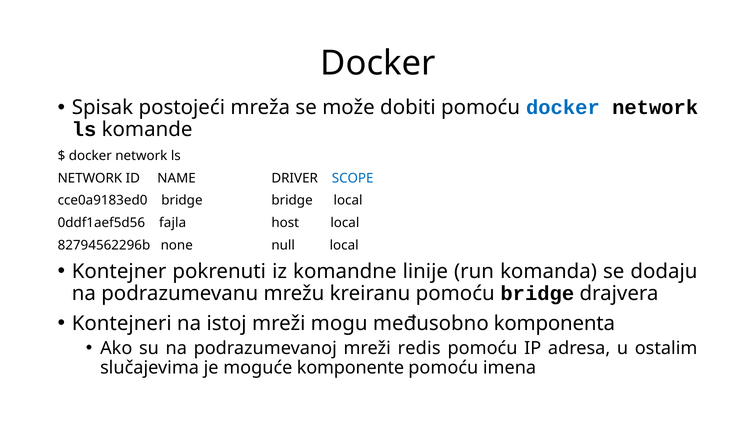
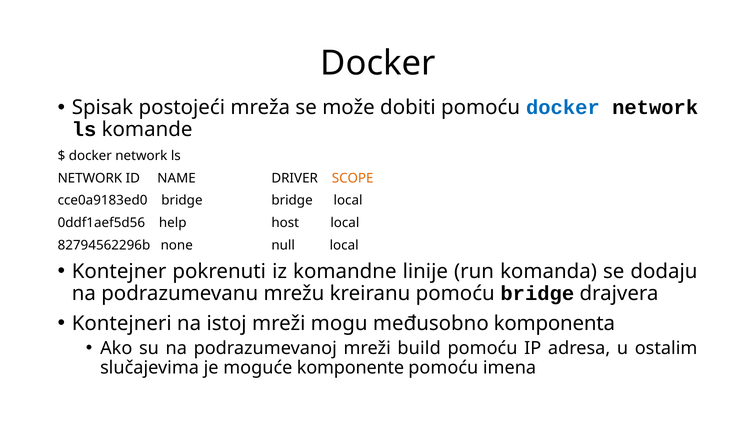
SCOPE colour: blue -> orange (353, 178)
fajla: fajla -> help (173, 223)
redis: redis -> build (419, 348)
